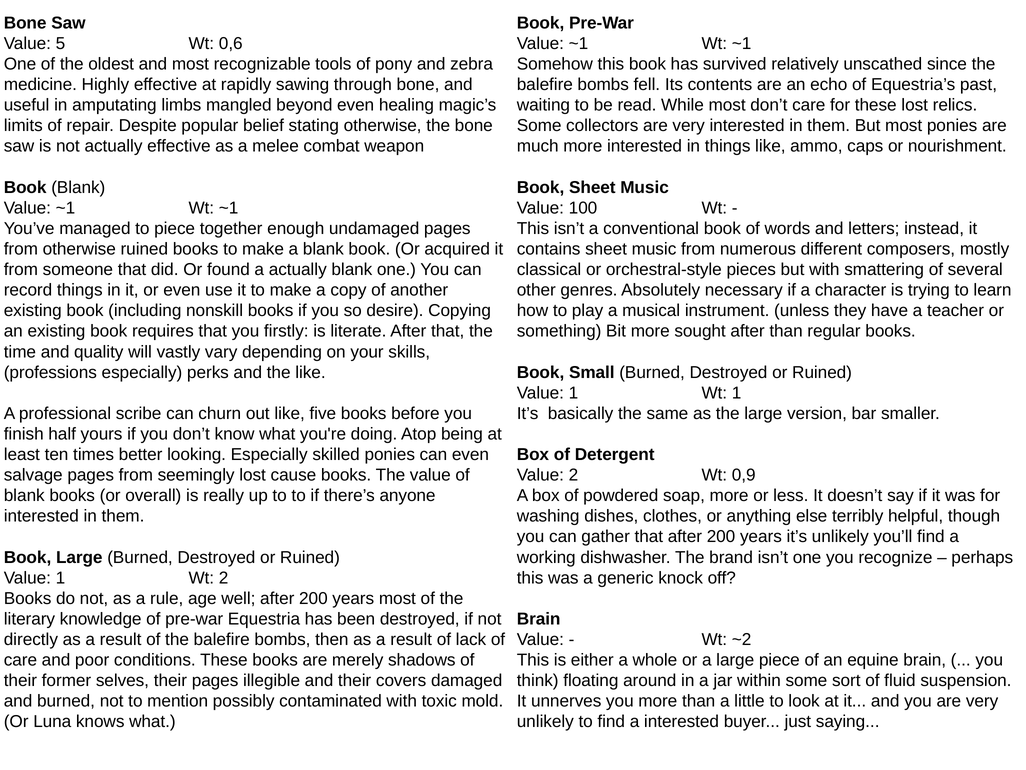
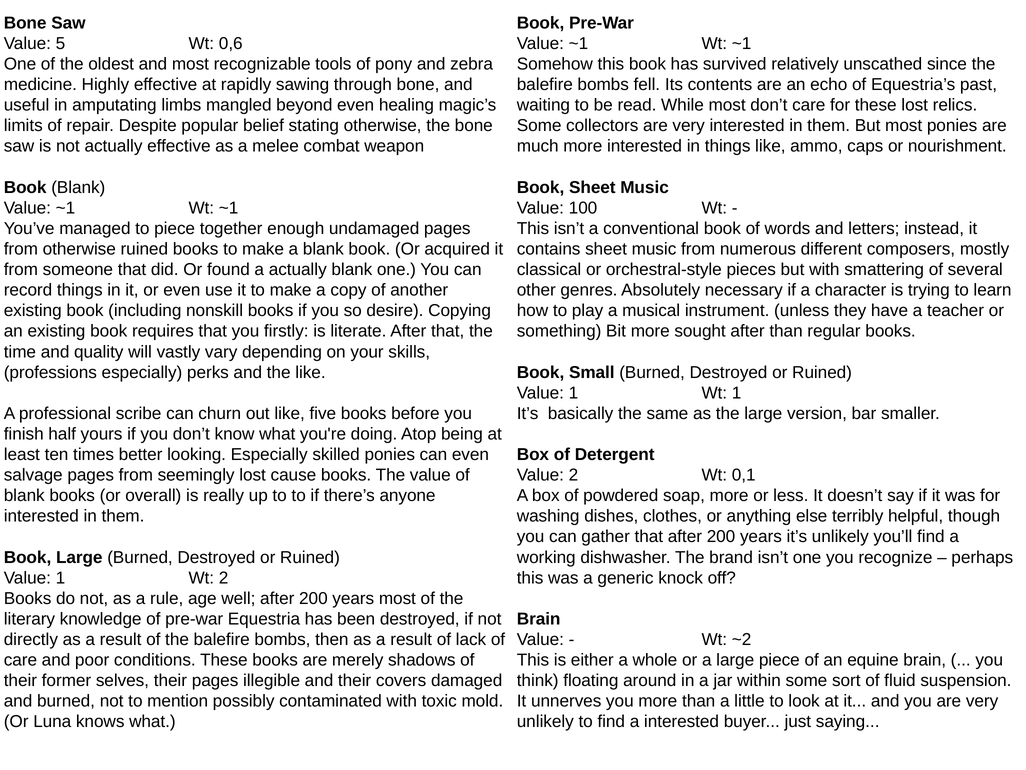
0,9: 0,9 -> 0,1 (744, 475)
